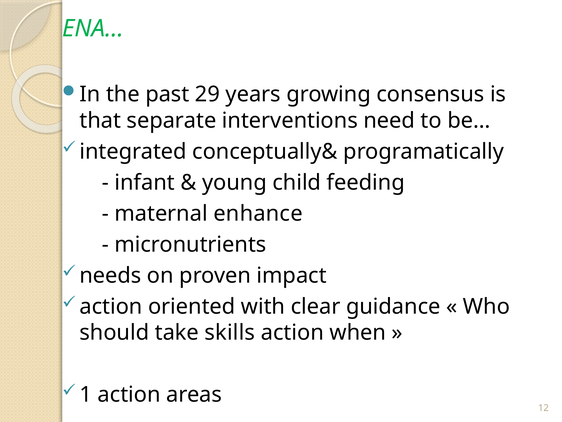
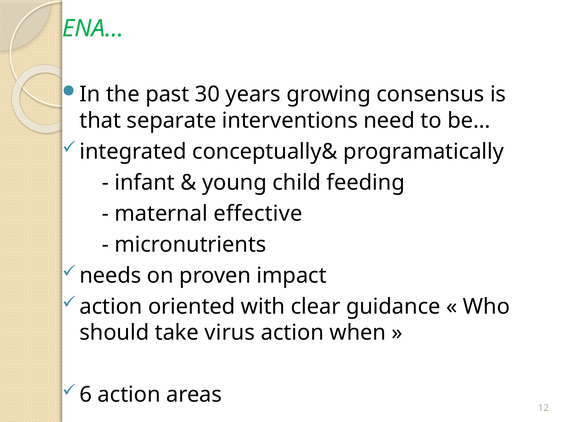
29: 29 -> 30 (207, 94)
enhance: enhance -> effective (258, 213)
skills: skills -> virus (230, 332)
1: 1 -> 6 (86, 394)
